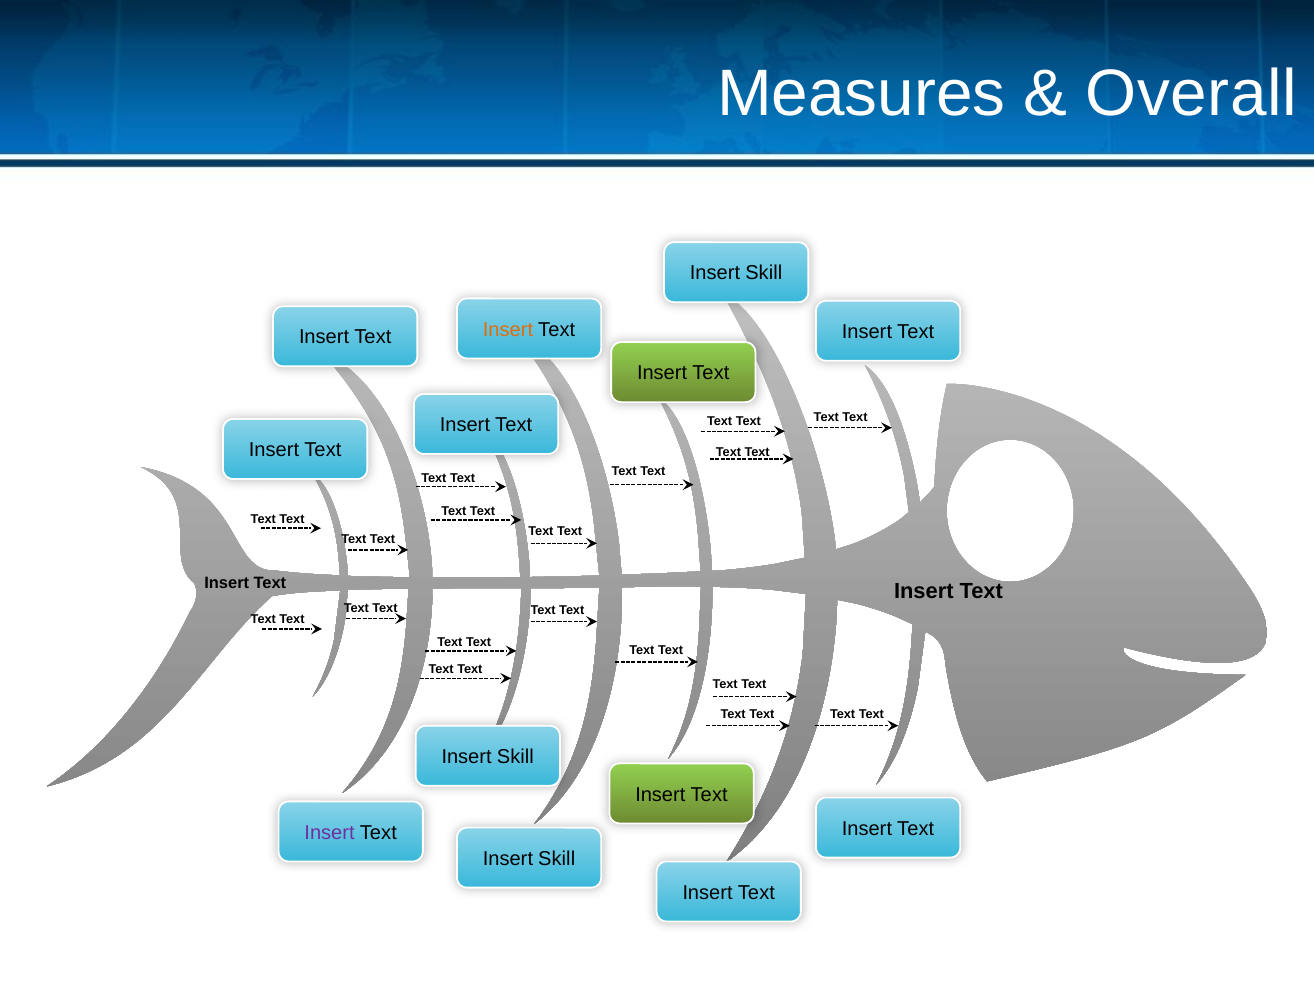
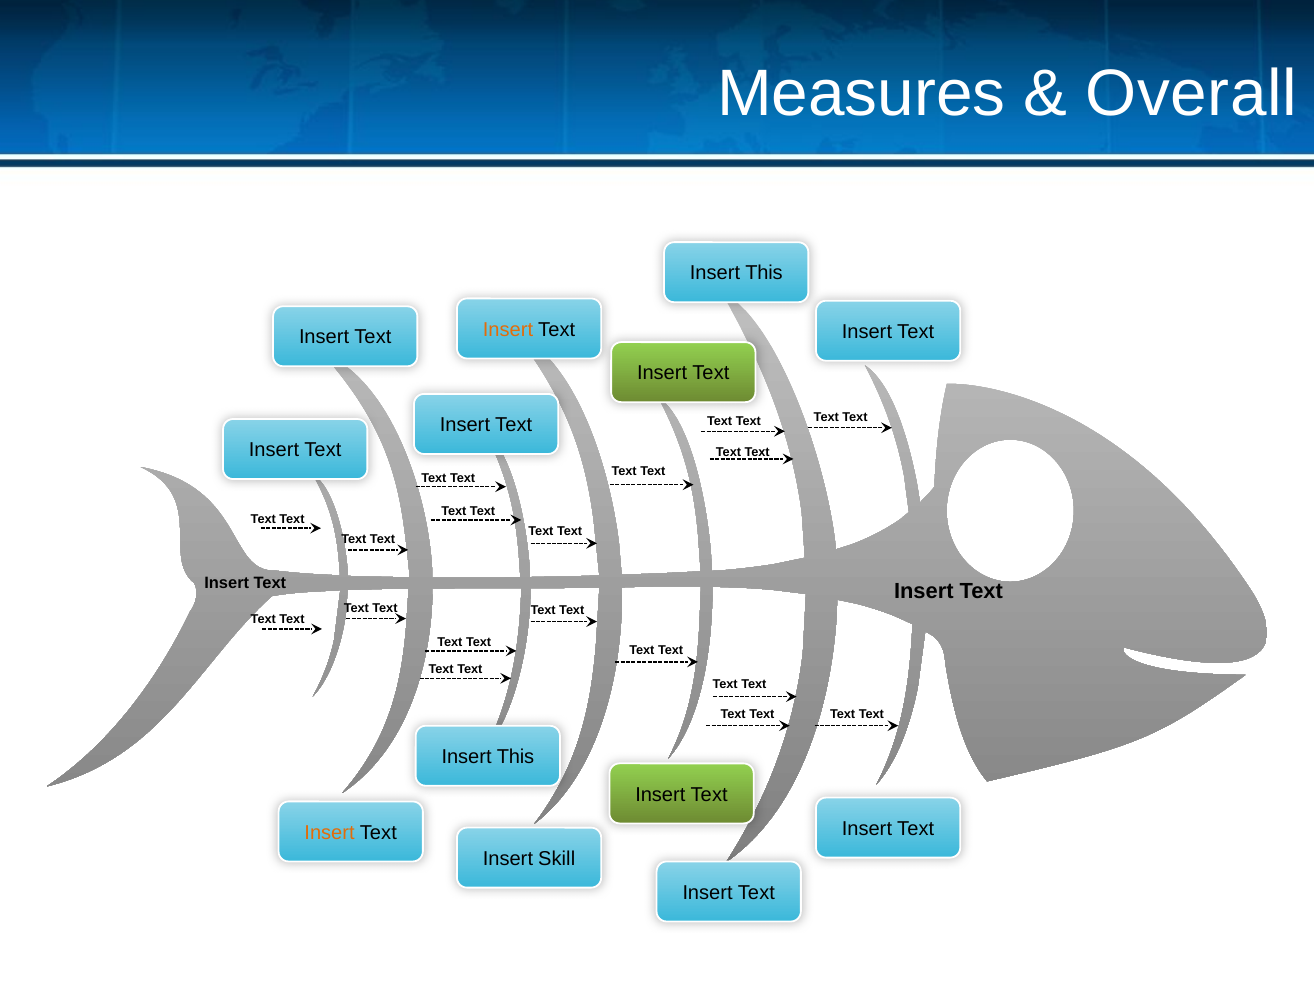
Skill: Skill -> This (764, 273)
Skill: Skill -> This (515, 757)
Insert colour: purple -> orange (330, 833)
